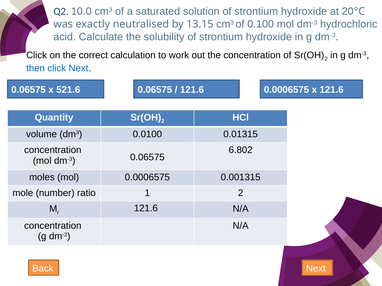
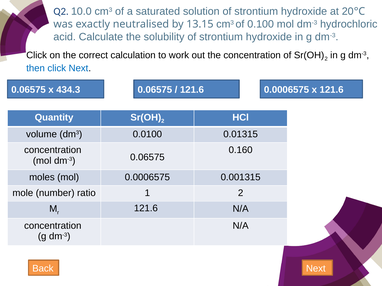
521.6: 521.6 -> 434.3 (68, 90)
6.802: 6.802 -> 0.160 (241, 150)
